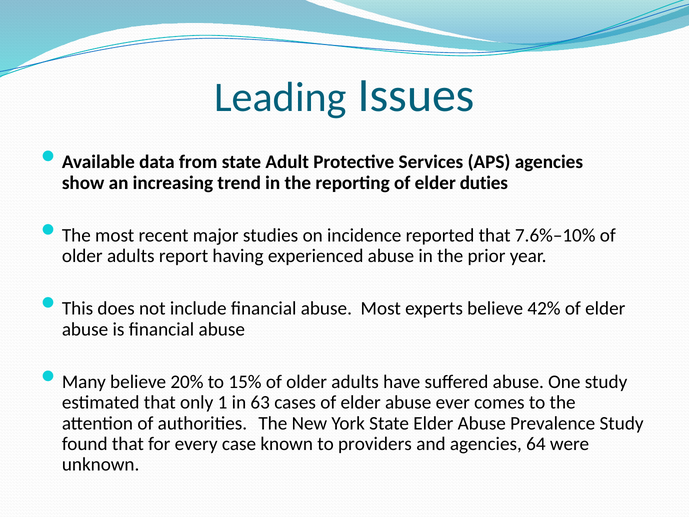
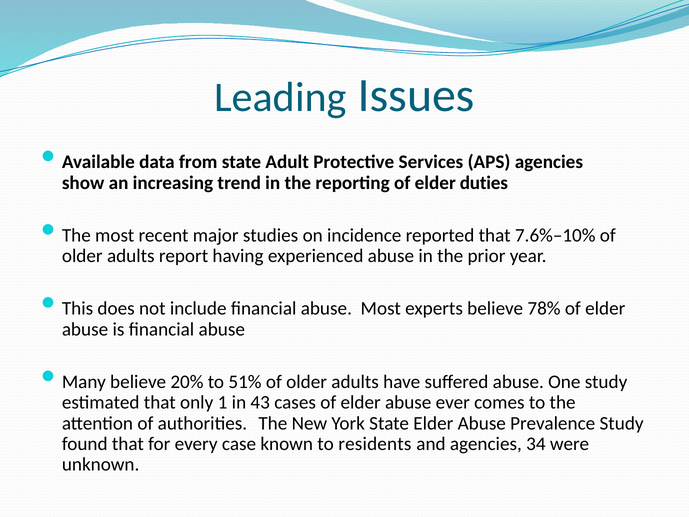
42%: 42% -> 78% (544, 308)
15%: 15% -> 51% (245, 382)
63: 63 -> 43 (260, 402)
providers: providers -> residents (375, 444)
64: 64 -> 34 (536, 444)
